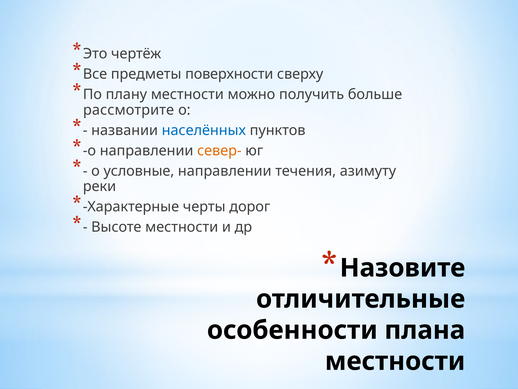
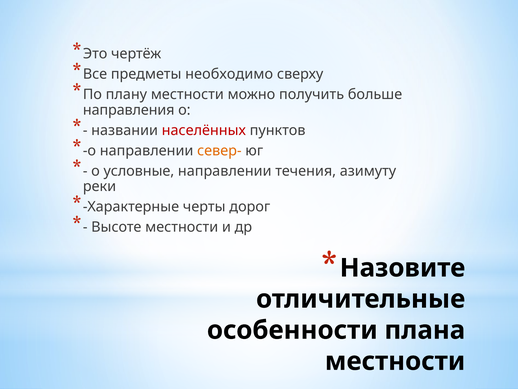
поверхности: поверхности -> необходимо (229, 74)
рассмотрите: рассмотрите -> направления (129, 110)
населённых colour: blue -> red (204, 130)
